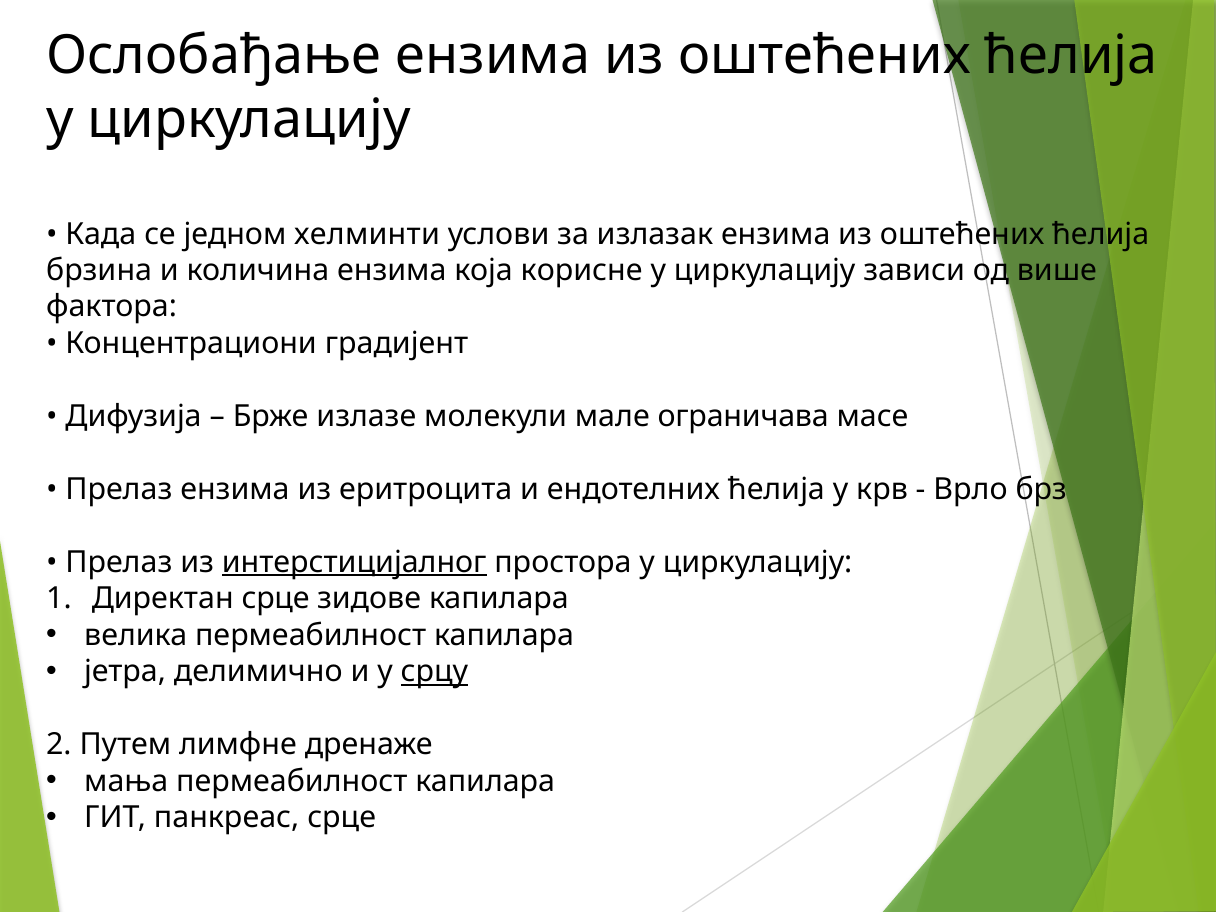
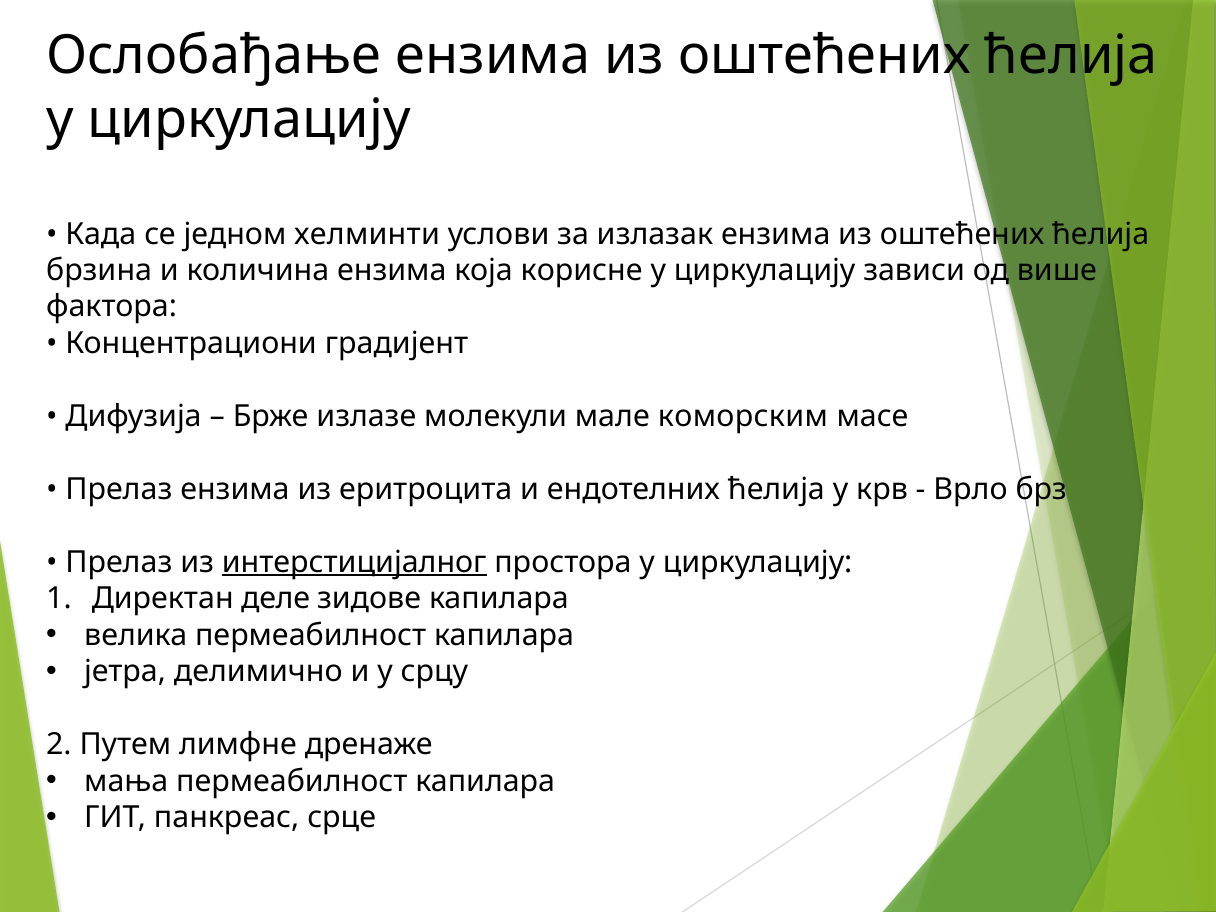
ограничава: ограничава -> коморским (743, 416)
Директан срце: срце -> деле (276, 599)
срцу underline: present -> none (434, 672)
